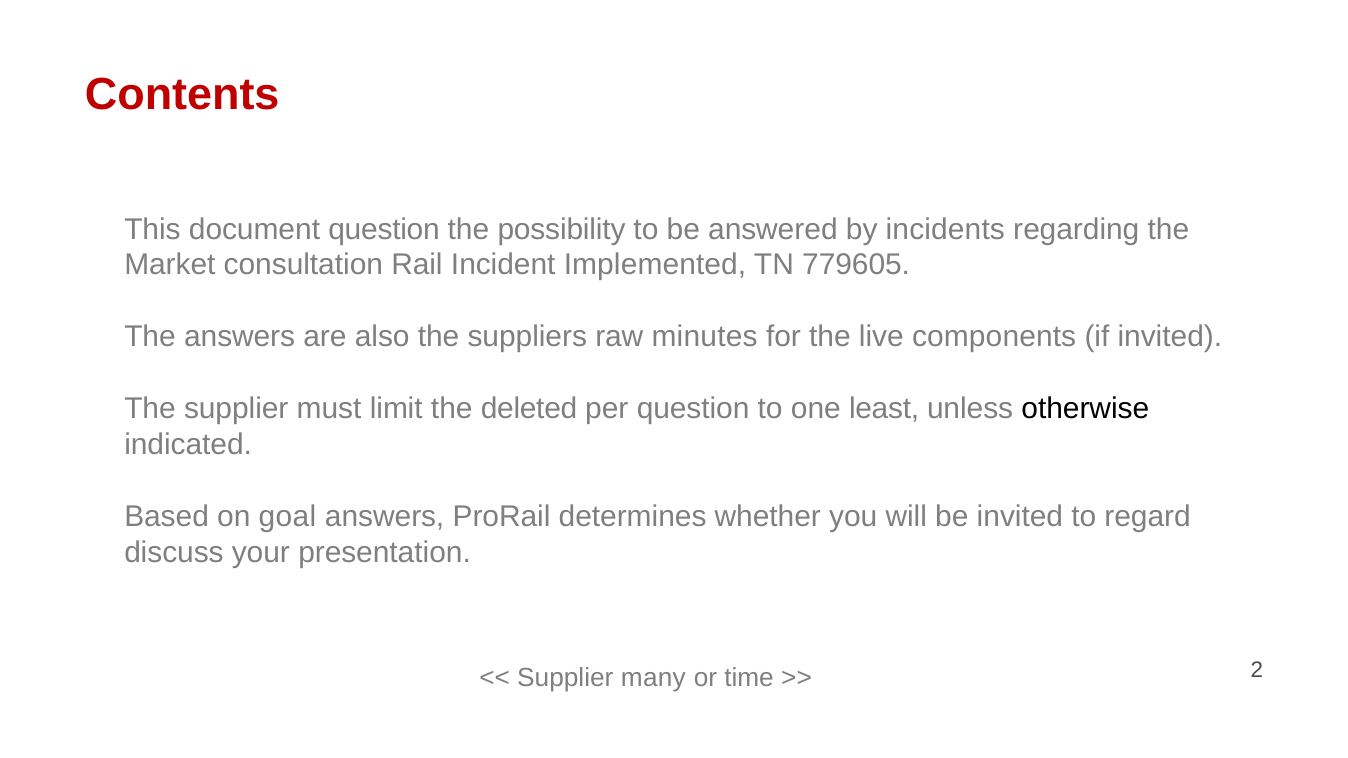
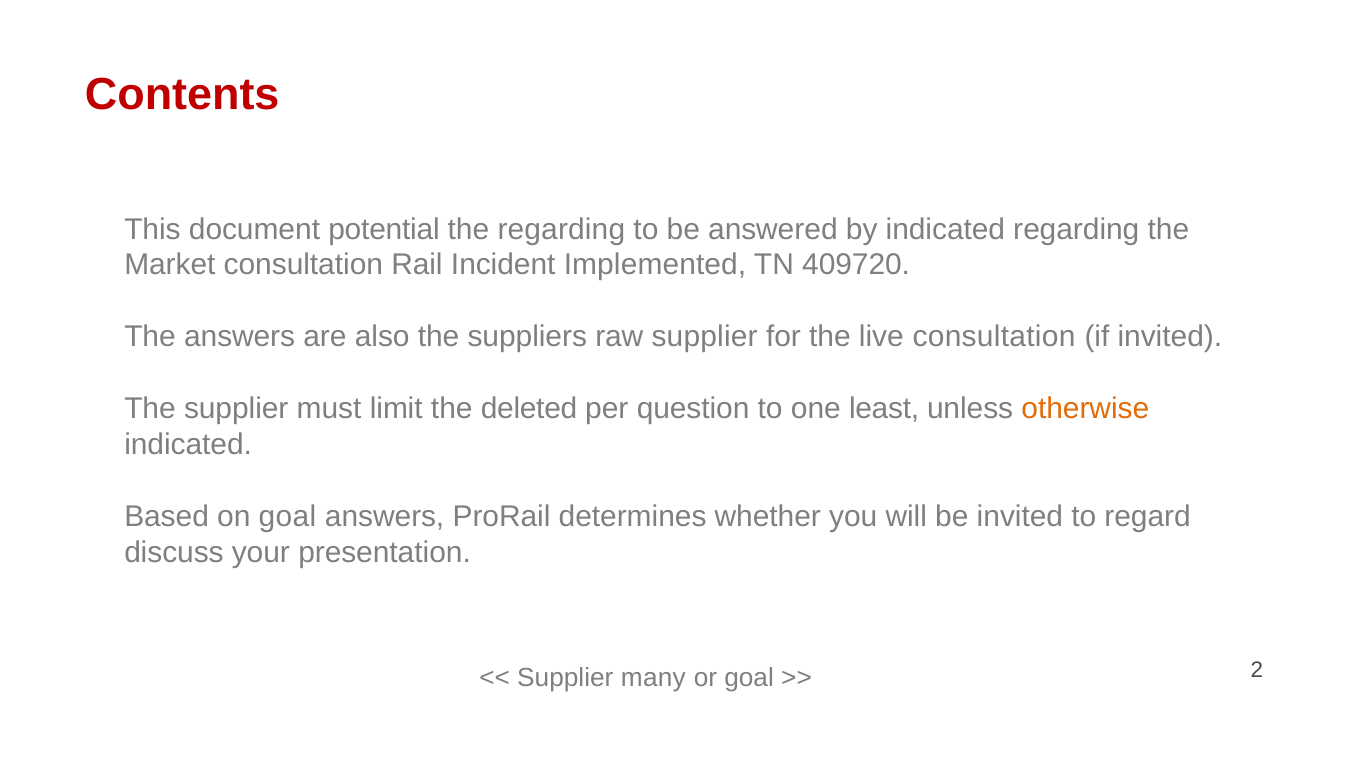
document question: question -> potential (384, 229)
the possibility: possibility -> regarding (561, 229)
by incidents: incidents -> indicated (945, 229)
779605: 779605 -> 409720 (856, 265)
raw minutes: minutes -> supplier (705, 337)
live components: components -> consultation (994, 337)
otherwise colour: black -> orange (1085, 409)
or time: time -> goal (749, 678)
